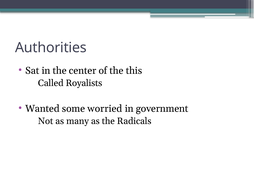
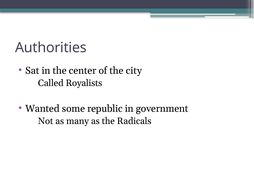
this: this -> city (134, 70)
worried: worried -> republic (105, 108)
